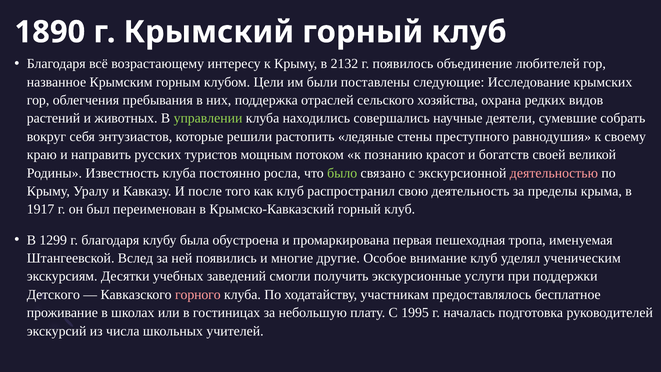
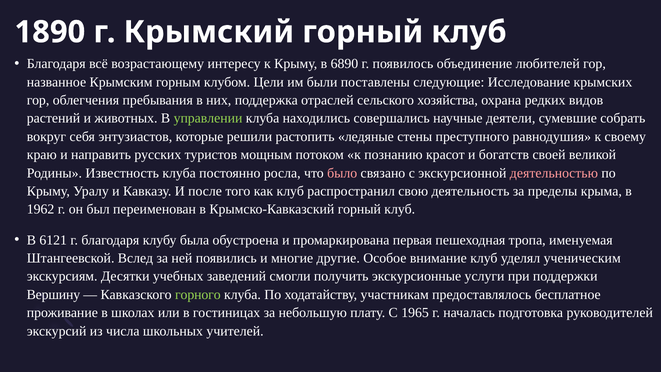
2132: 2132 -> 6890 (344, 64)
было colour: light green -> pink (342, 173)
1917: 1917 -> 1962 (41, 209)
1299: 1299 -> 6121 (53, 240)
Детского: Детского -> Вершину (53, 294)
горного colour: pink -> light green (198, 294)
1995: 1995 -> 1965 (415, 313)
